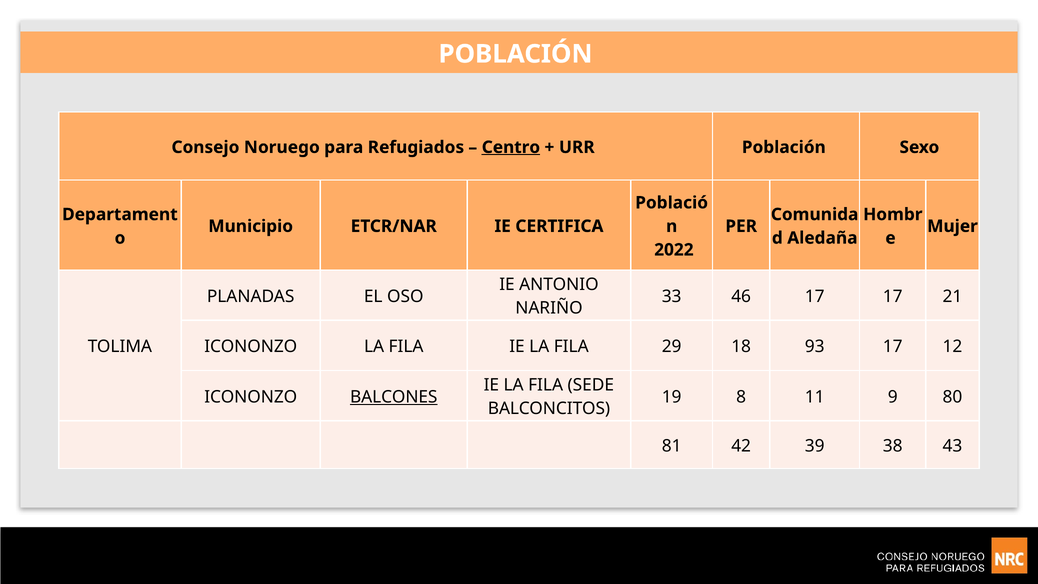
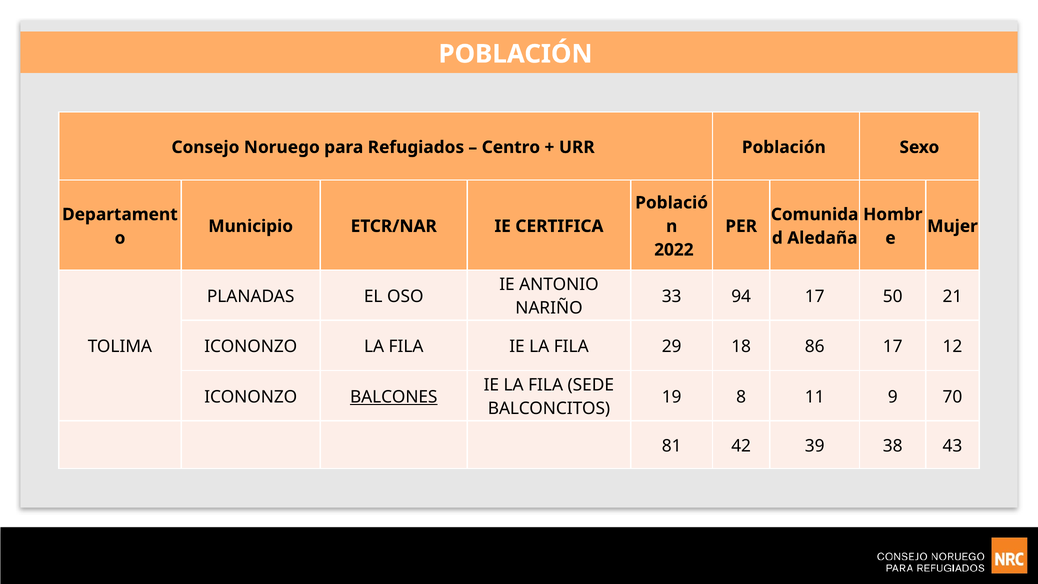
Centro underline: present -> none (511, 147)
46: 46 -> 94 (741, 296)
17 17: 17 -> 50 (893, 296)
93: 93 -> 86 (815, 347)
80: 80 -> 70 (952, 397)
